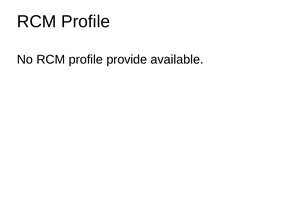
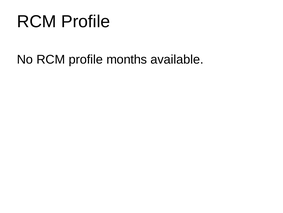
provide: provide -> months (127, 59)
